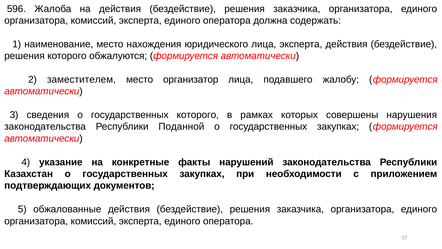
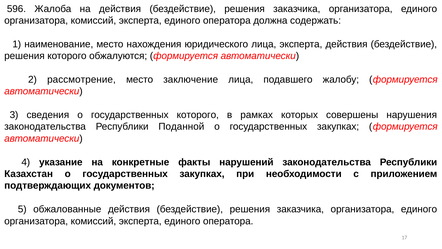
заместителем: заместителем -> рассмотрение (81, 79)
организатор: организатор -> заключение (191, 79)
